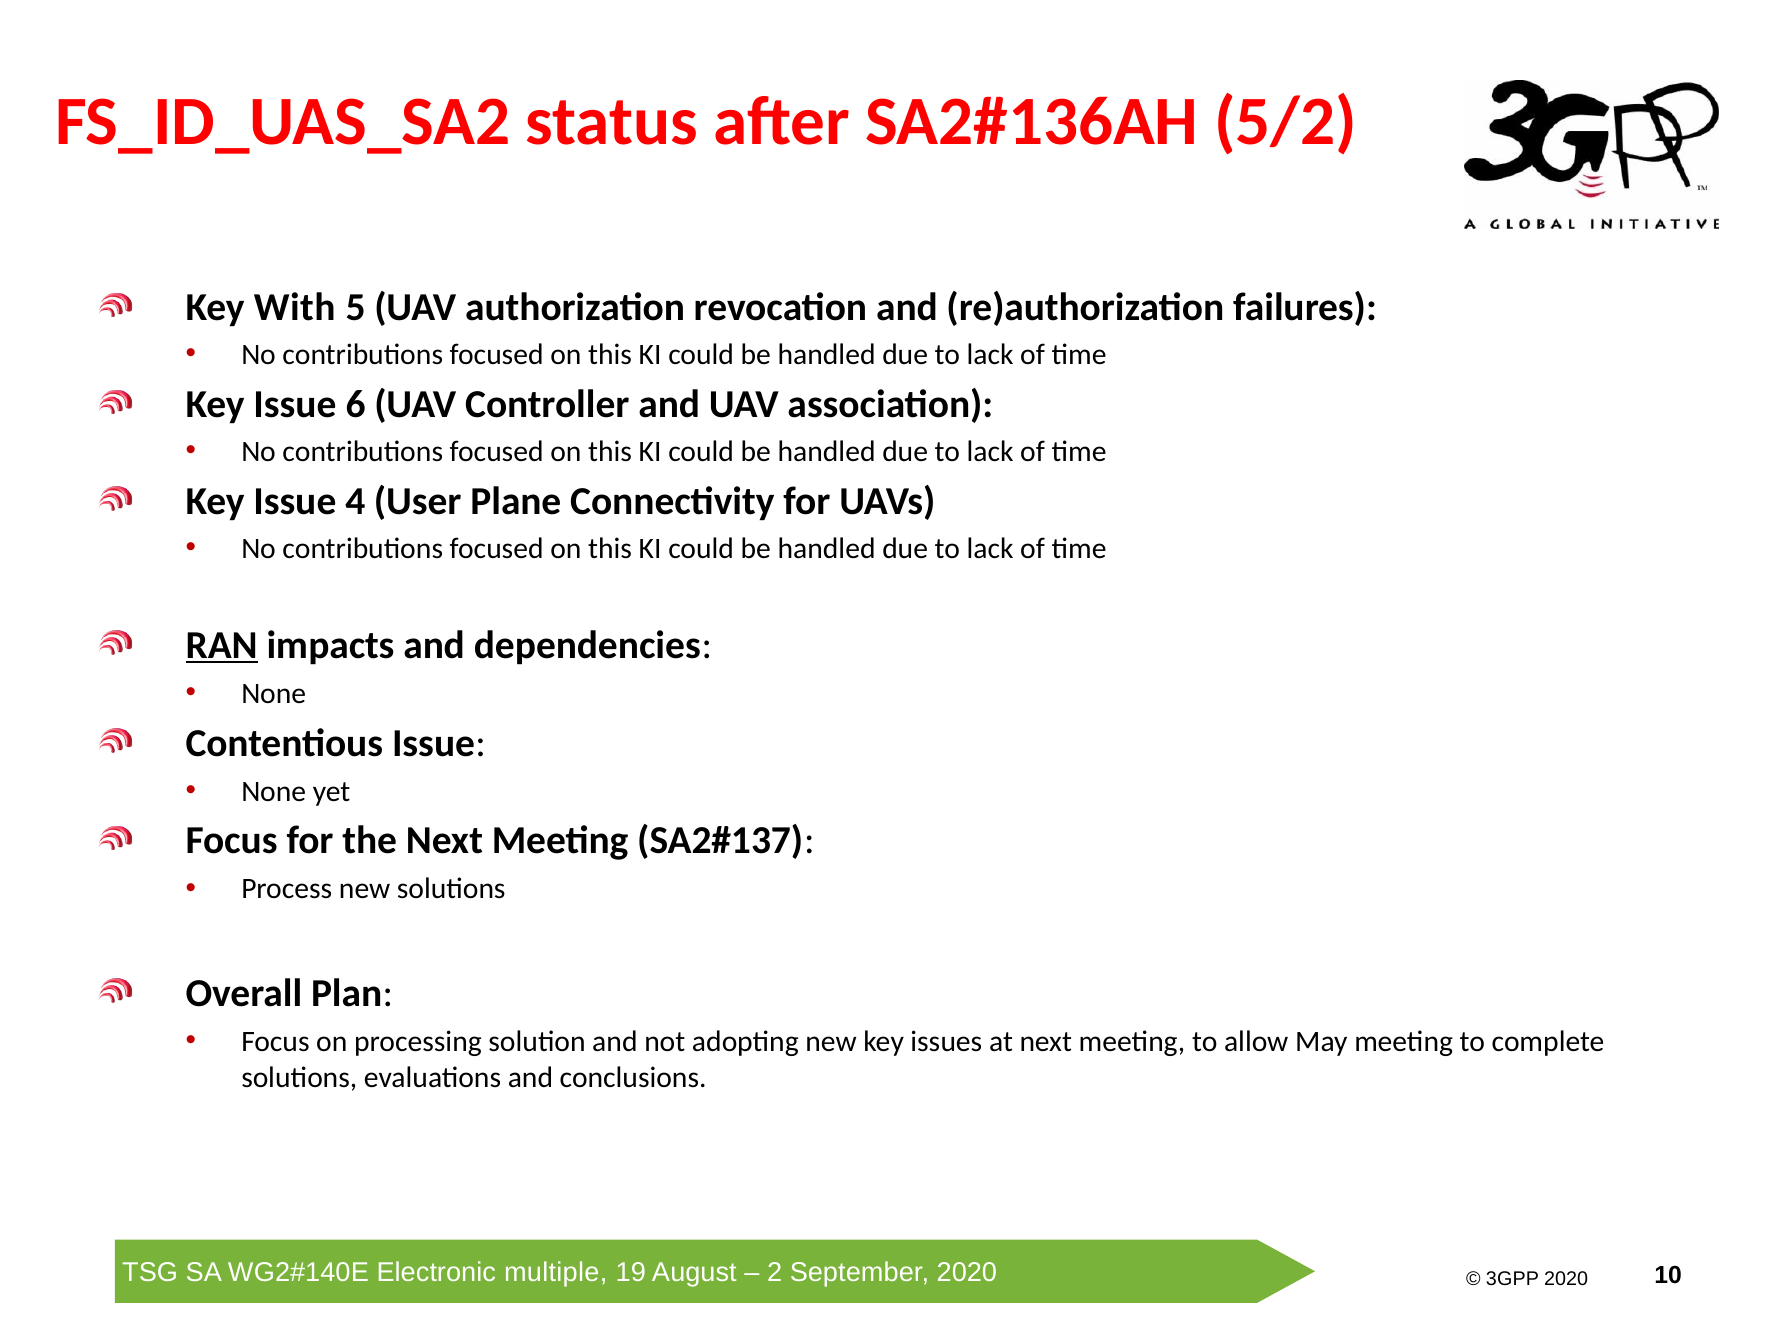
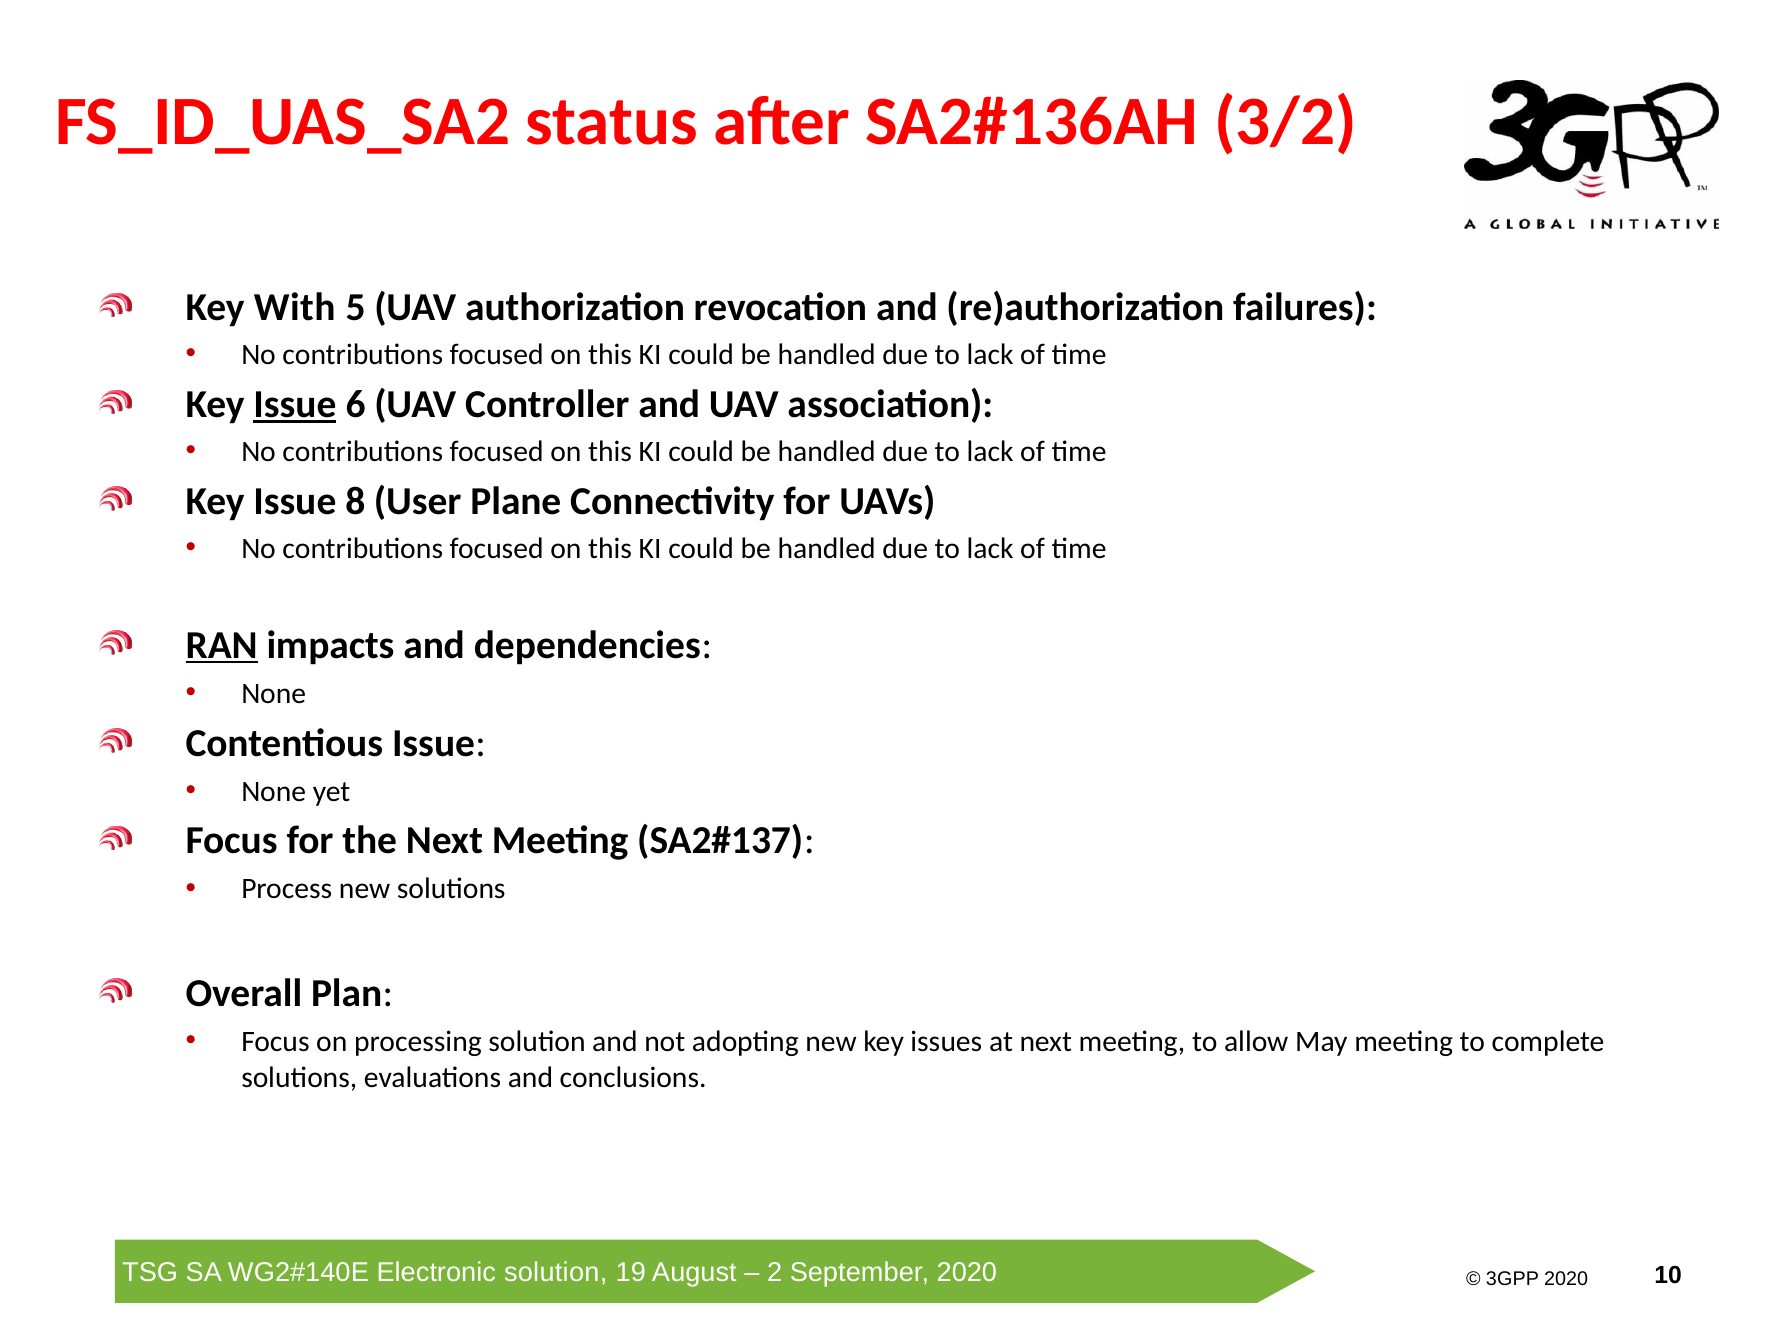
5/2: 5/2 -> 3/2 (1286, 122)
Issue underline: none -> present (295, 405)
4: 4 -> 8 (355, 502)
multiple: multiple -> solution (556, 1273)
